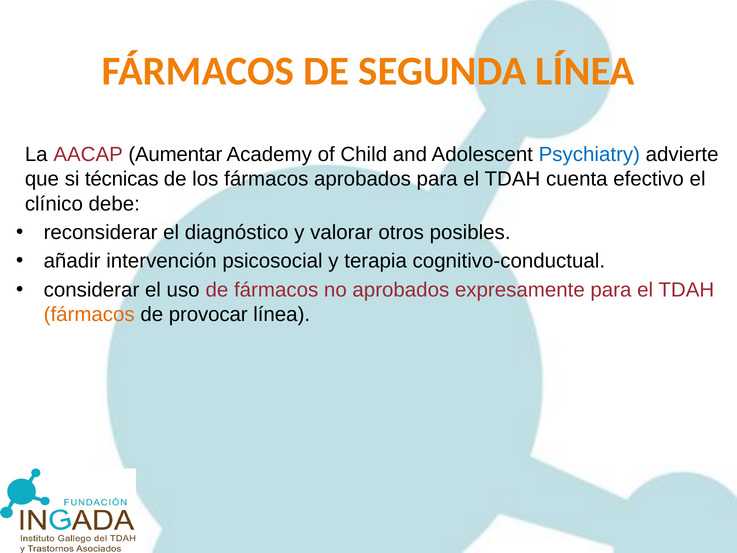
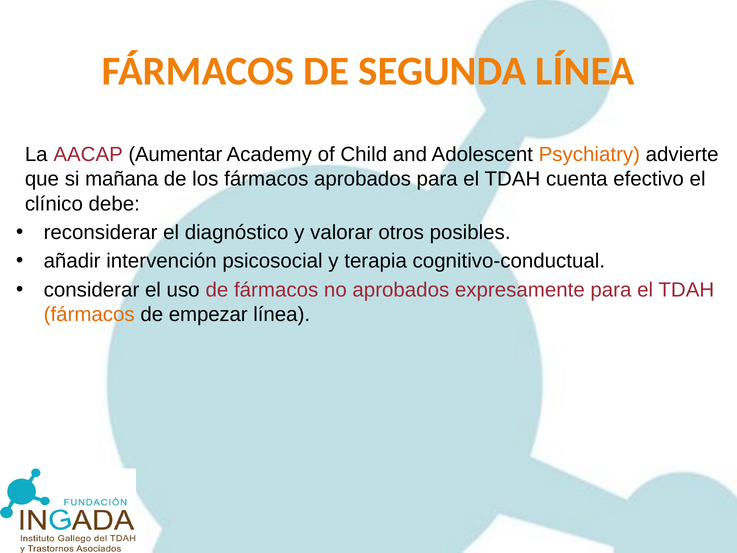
Psychiatry colour: blue -> orange (589, 155)
técnicas: técnicas -> mañana (122, 179)
provocar: provocar -> empezar (208, 314)
